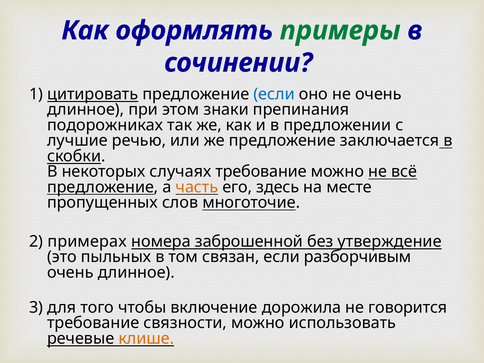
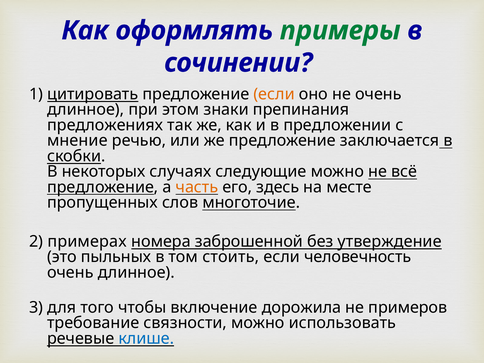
если colour: blue -> orange (274, 94)
подорожниках: подорожниках -> предложениях (105, 125)
лучшие: лучшие -> мнение (77, 141)
случаях требование: требование -> следующие (261, 172)
связан: связан -> стоить (231, 257)
разборчивым: разборчивым -> человечность (358, 257)
говорится: говорится -> примеров (408, 307)
клише colour: orange -> blue (146, 338)
